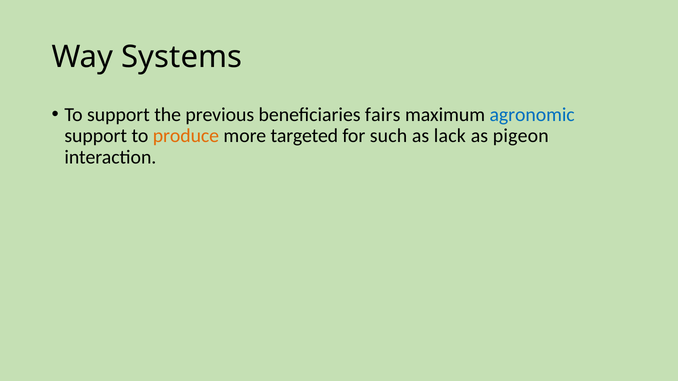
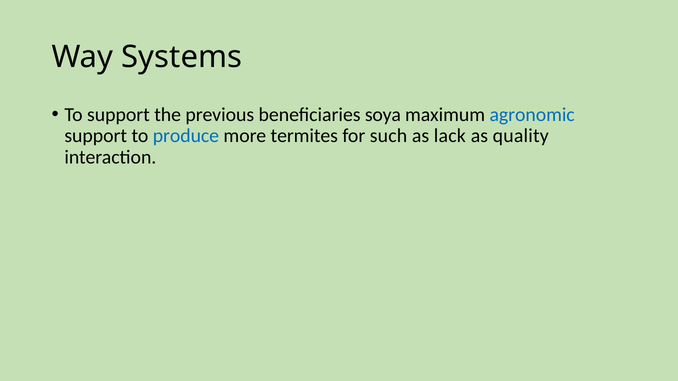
fairs: fairs -> soya (383, 115)
produce colour: orange -> blue (186, 136)
targeted: targeted -> termites (304, 136)
pigeon: pigeon -> quality (521, 136)
